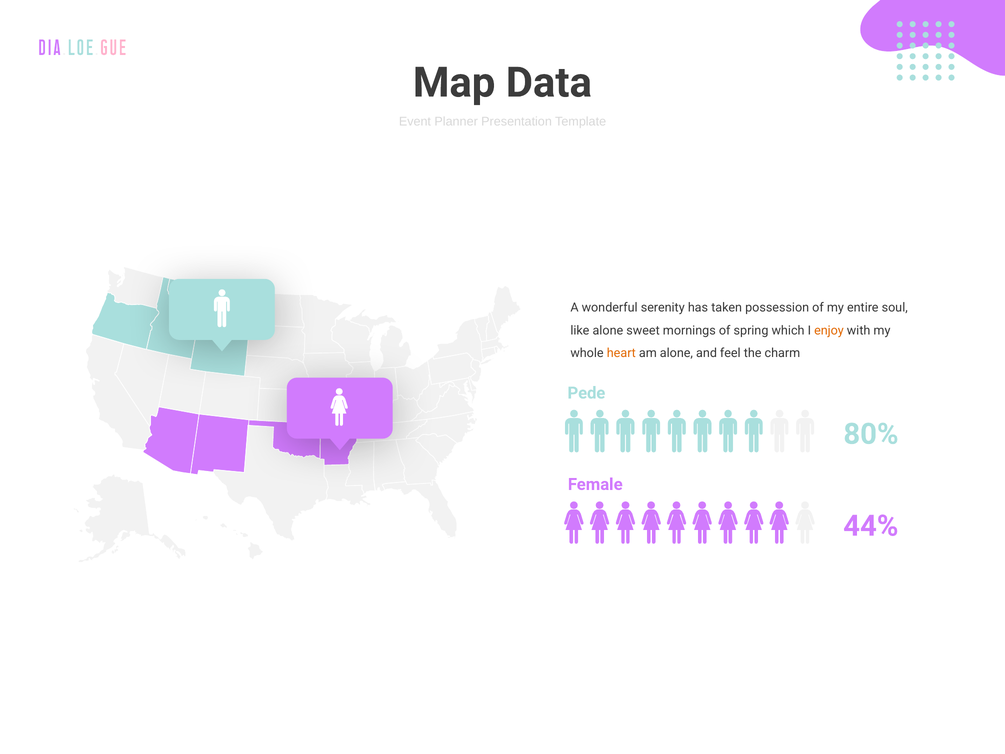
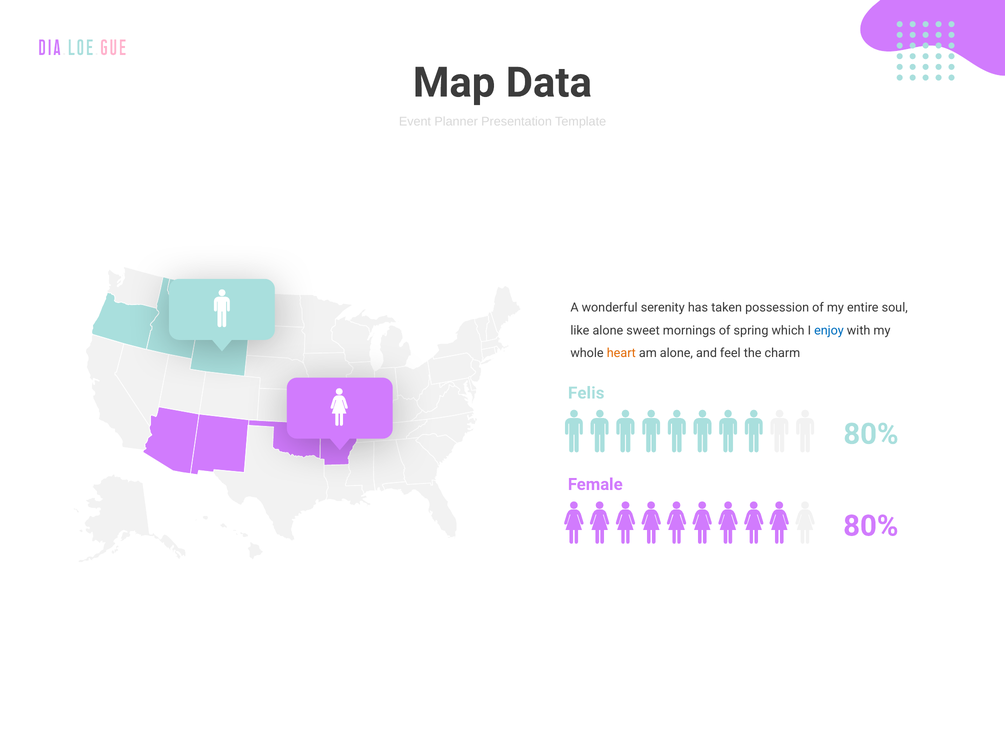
enjoy colour: orange -> blue (829, 330)
Pede: Pede -> Felis (586, 393)
44%: 44% -> 80% (871, 526)
